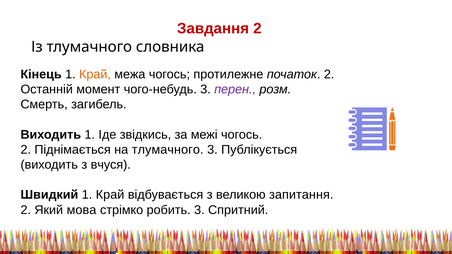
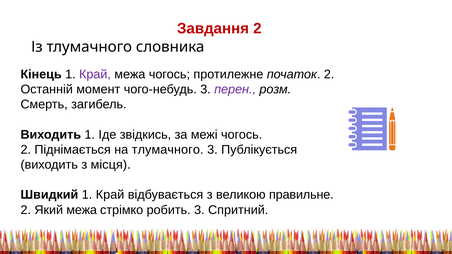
Край colour: orange -> purple (95, 74)
вчуся: вчуся -> місця (111, 165)
запитання: запитання -> правильне (301, 195)
Який мова: мова -> межа (82, 210)
